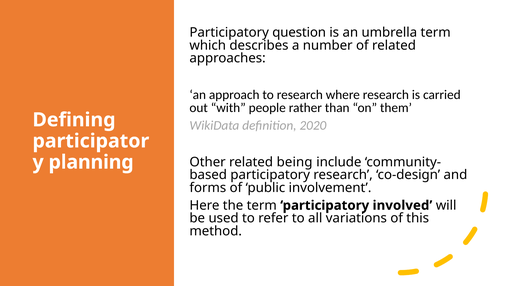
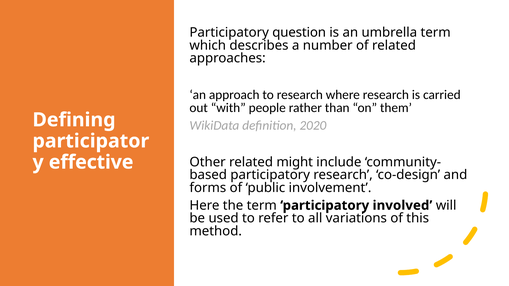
being: being -> might (295, 162)
planning: planning -> effective (91, 162)
